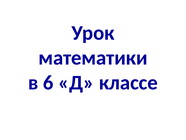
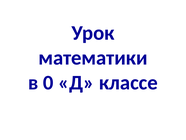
6: 6 -> 0 (48, 82)
